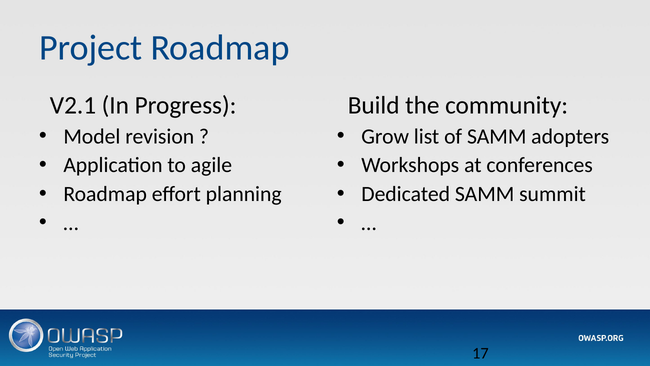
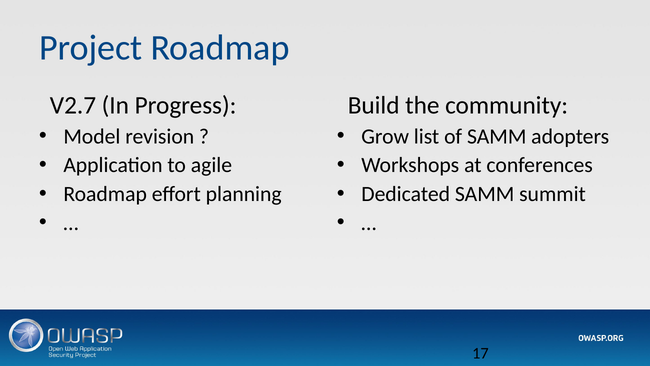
V2.1: V2.1 -> V2.7 (73, 105)
